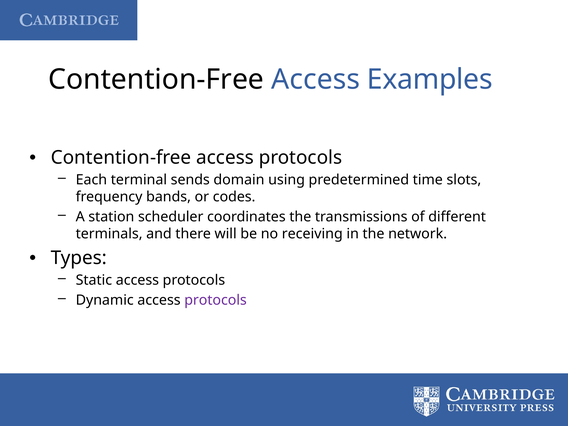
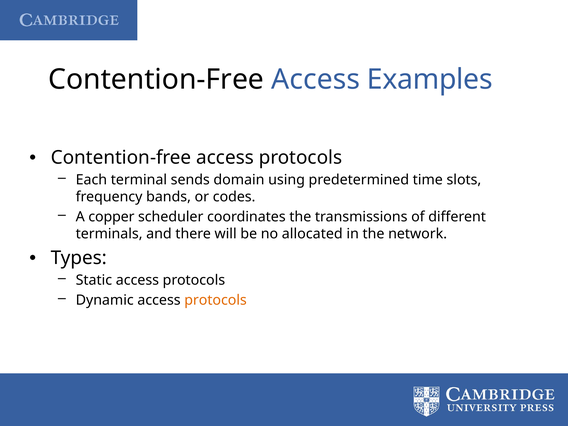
station: station -> copper (111, 217)
receiving: receiving -> allocated (312, 234)
protocols colour: purple -> orange (216, 300)
